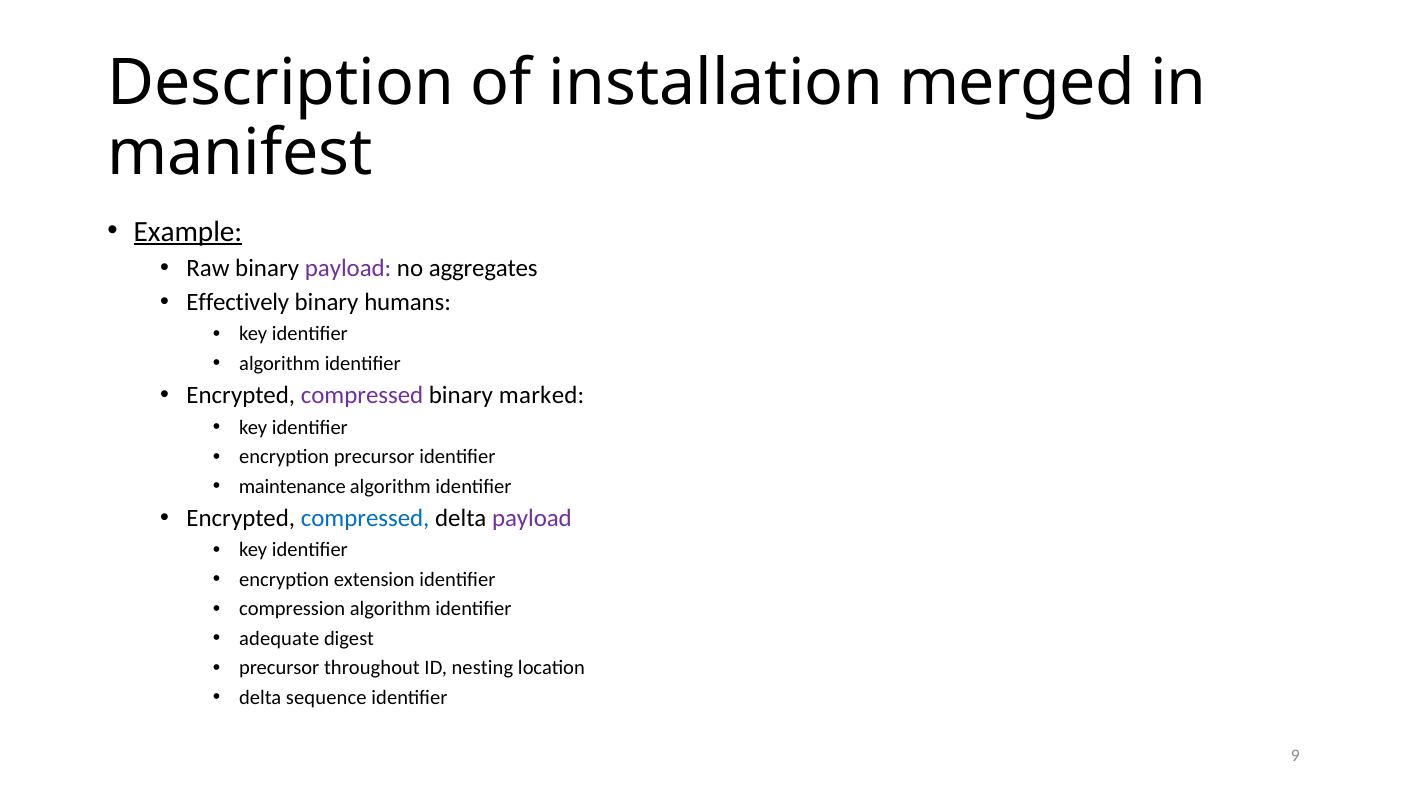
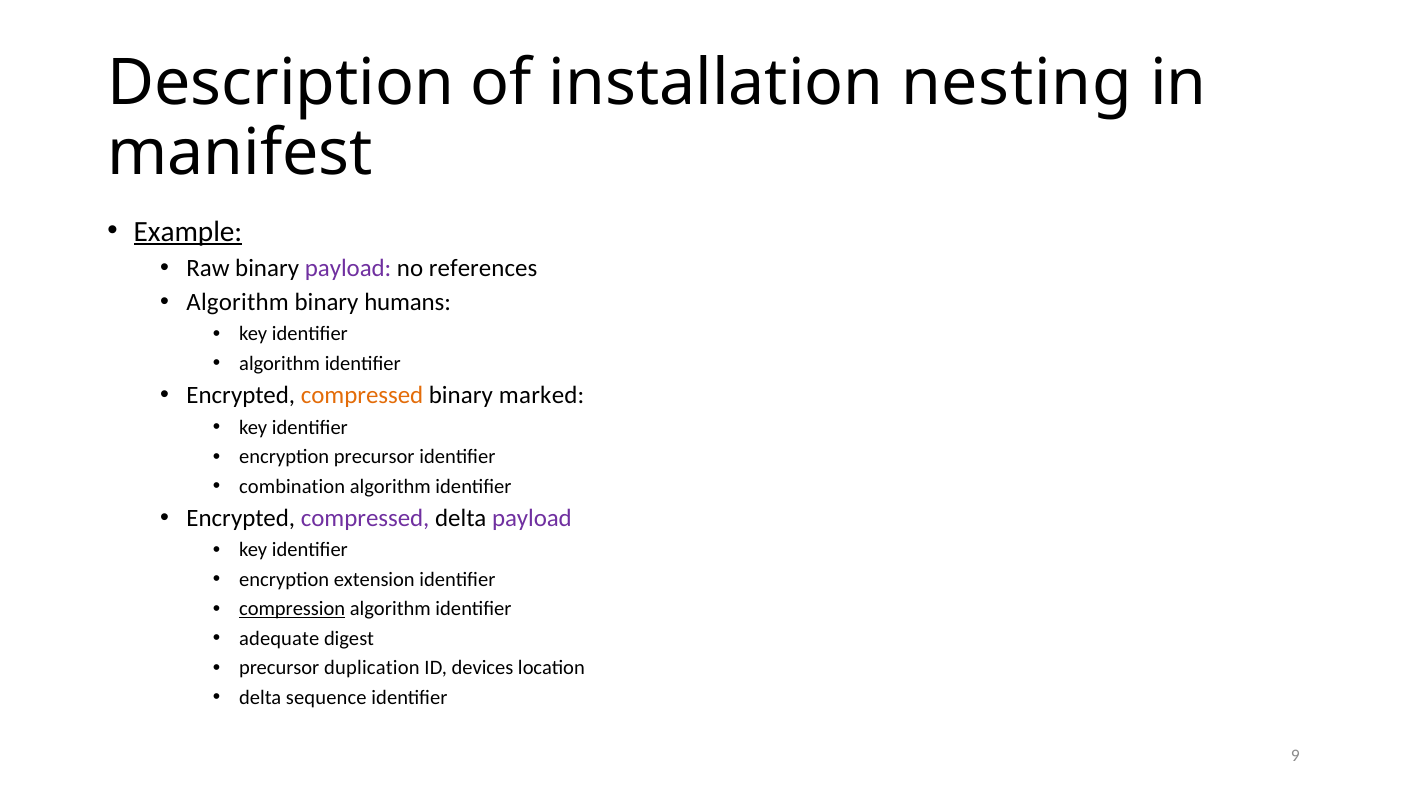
merged: merged -> nesting (1017, 83)
aggregates: aggregates -> references (483, 268)
Effectively: Effectively -> Algorithm (238, 302)
compressed colour: purple -> orange (362, 396)
maintenance: maintenance -> combination (292, 487)
compressed colour: blue -> purple (365, 518)
compression underline: none -> present (292, 609)
throughout: throughout -> duplication (372, 668)
nesting: nesting -> devices (482, 668)
